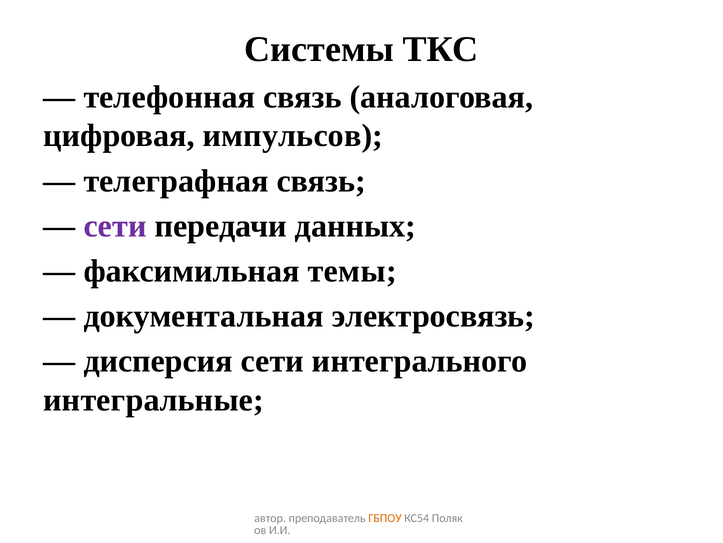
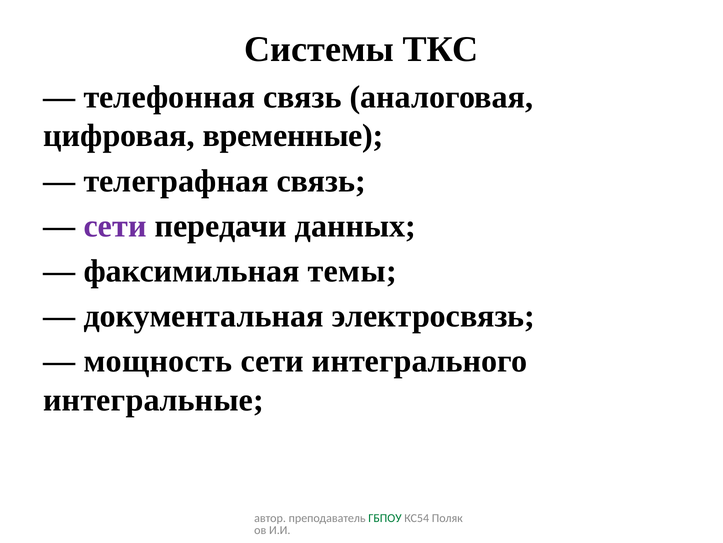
импульсов: импульсов -> временные (293, 136)
дисперсия: дисперсия -> мощность (158, 361)
ГБПОУ colour: orange -> green (385, 518)
